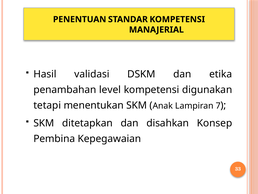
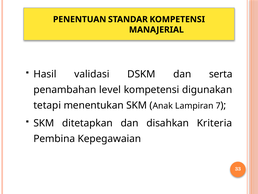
etika: etika -> serta (221, 74)
Konsep: Konsep -> Kriteria (215, 123)
